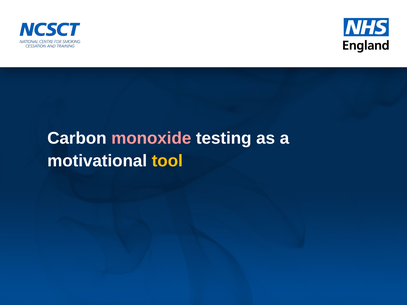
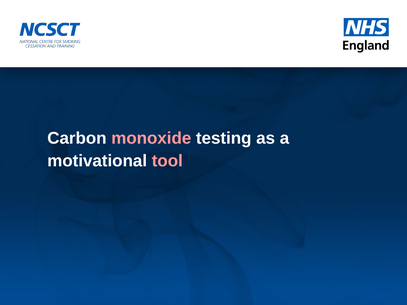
tool colour: yellow -> pink (167, 161)
